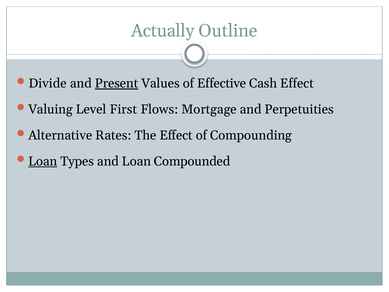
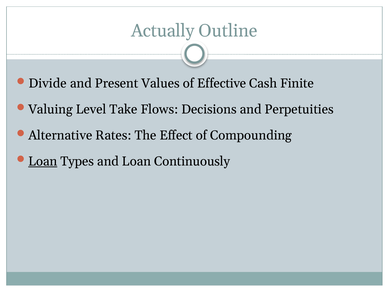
Present underline: present -> none (117, 83)
Cash Effect: Effect -> Finite (297, 83)
First: First -> Take (123, 109)
Mortgage: Mortgage -> Decisions (209, 109)
Compounded: Compounded -> Continuously (192, 161)
